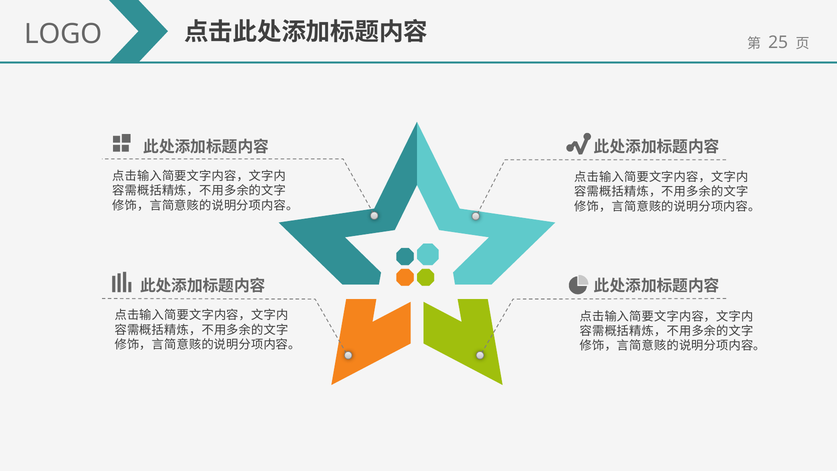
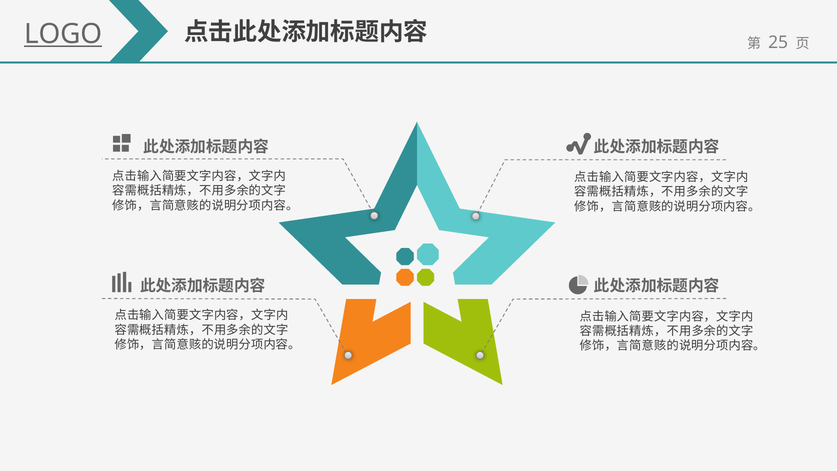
LOGO underline: none -> present (63, 34)
